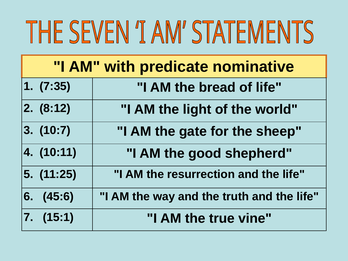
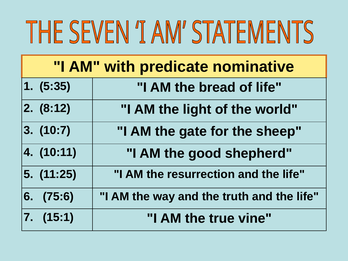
7:35: 7:35 -> 5:35 (55, 86)
45:6: 45:6 -> 75:6 (58, 196)
